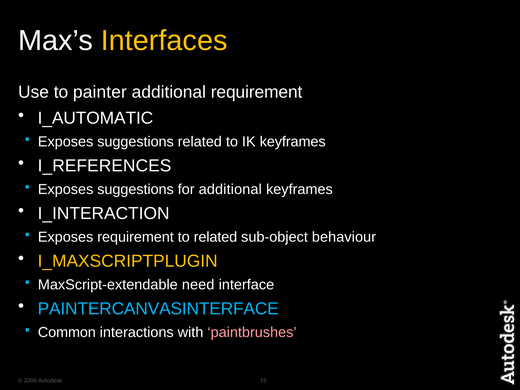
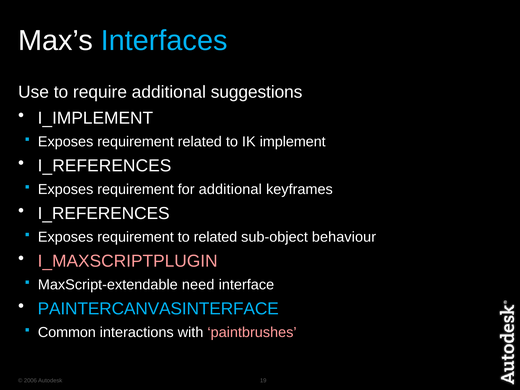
Interfaces colour: yellow -> light blue (164, 41)
painter: painter -> require (100, 92)
additional requirement: requirement -> suggestions (257, 92)
I_AUTOMATIC: I_AUTOMATIC -> I_IMPLEMENT (95, 118)
suggestions: suggestions -> requirement (136, 142)
IK keyframes: keyframes -> implement (293, 142)
suggestions: suggestions -> requirement (136, 189)
I_INTERACTION: I_INTERACTION -> I_REFERENCES (104, 213)
I_MAXSCRIPTPLUGIN colour: yellow -> pink (128, 261)
